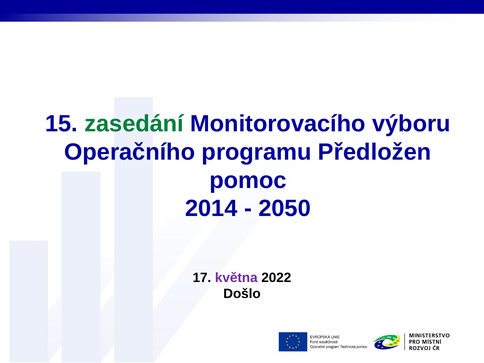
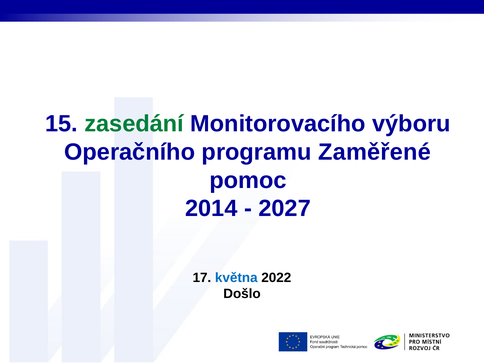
Předložen: Předložen -> Zaměřené (375, 152)
2050: 2050 -> 2027 (285, 209)
května colour: purple -> blue (236, 278)
